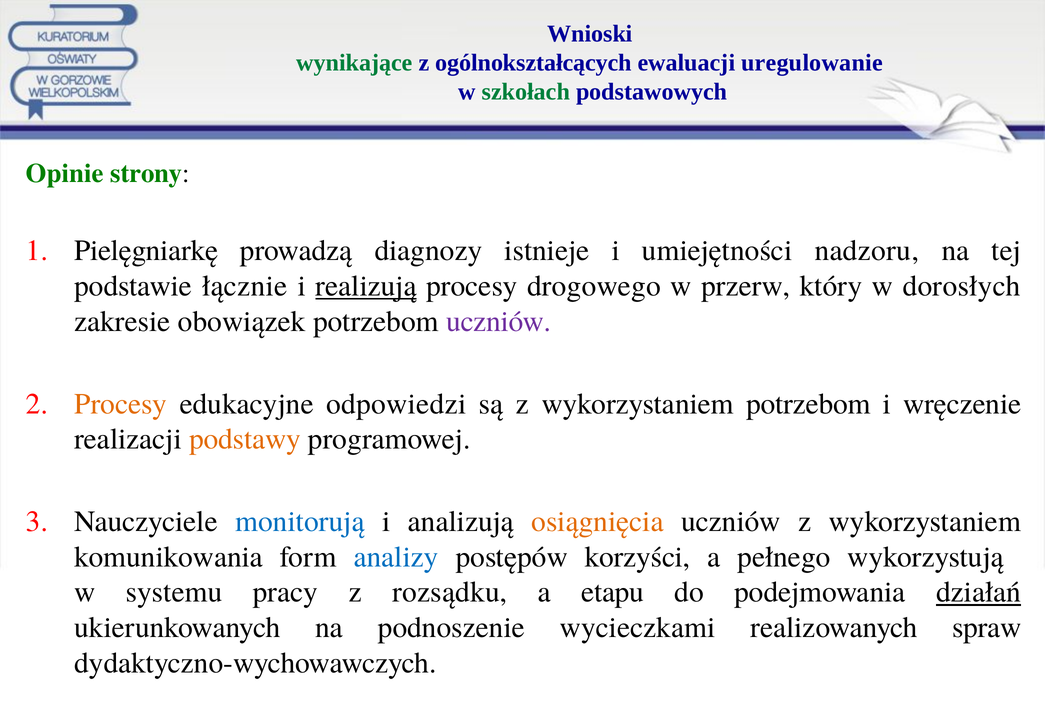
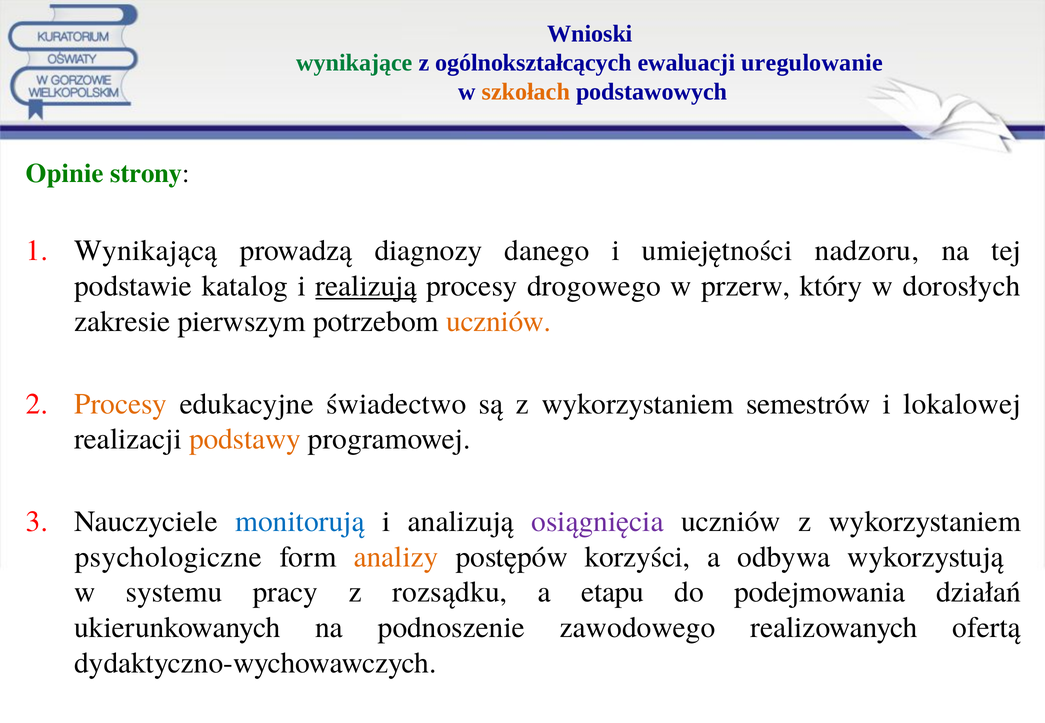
szkołach colour: green -> orange (526, 92)
Pielęgniarkę: Pielęgniarkę -> Wynikającą (146, 251)
istnieje: istnieje -> danego (547, 251)
łącznie: łącznie -> katalog (245, 286)
obowiązek: obowiązek -> pierwszym (242, 322)
uczniów colour: purple -> orange (499, 322)
odpowiedzi: odpowiedzi -> świadectwo (396, 404)
wykorzystaniem potrzebom: potrzebom -> semestrów (808, 404)
wręczenie: wręczenie -> lokalowej (962, 404)
osiągnięcia colour: orange -> purple (597, 522)
komunikowania: komunikowania -> psychologiczne (168, 557)
analizy colour: blue -> orange (396, 557)
pełnego: pełnego -> odbywa (784, 557)
działań underline: present -> none (979, 593)
wycieczkami: wycieczkami -> zawodowego (638, 628)
spraw: spraw -> ofertą (987, 628)
